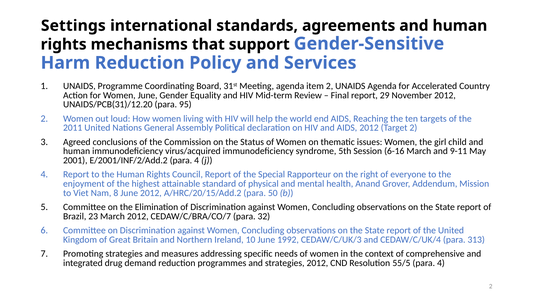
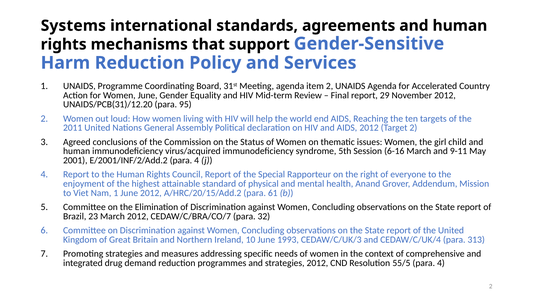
Settings: Settings -> Systems (73, 26)
Nam 8: 8 -> 1 (116, 193)
50: 50 -> 61 (273, 193)
1992: 1992 -> 1993 (288, 239)
